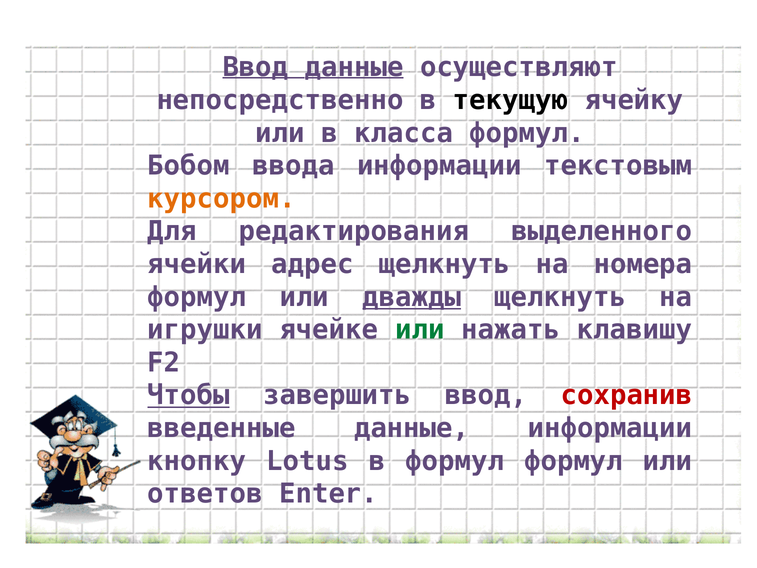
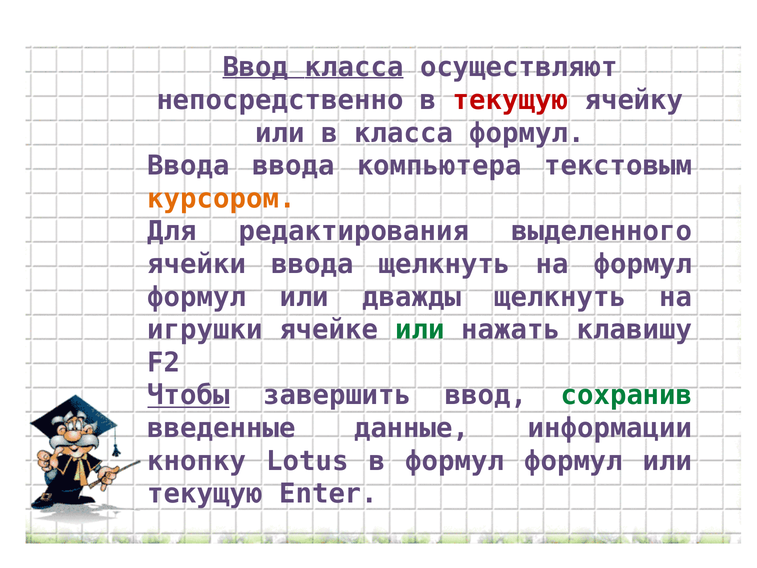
Ввод данные: данные -> класса (354, 67)
текущую colour: black -> red (510, 100)
Бобом: Бобом -> Ввода (189, 166)
ввода информации: информации -> компьютера (439, 166)
ячейки адрес: адрес -> ввода (312, 264)
на номера: номера -> формул (643, 264)
дважды underline: present -> none (412, 297)
сохранив colour: red -> green (627, 395)
ответов: ответов -> текущую (205, 494)
